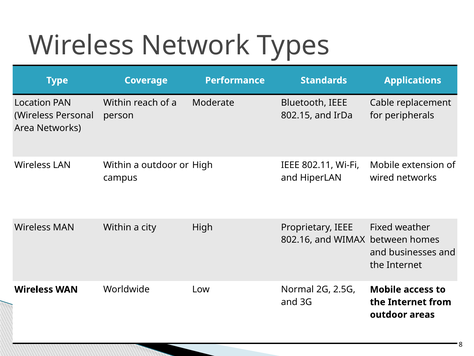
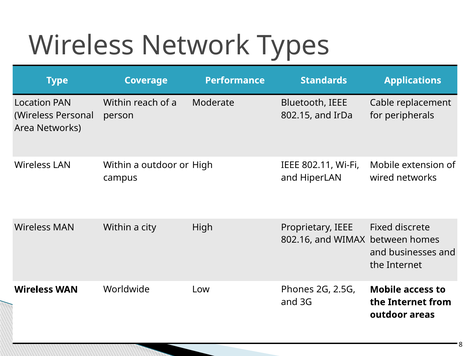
weather: weather -> discrete (412, 227)
Normal: Normal -> Phones (297, 289)
